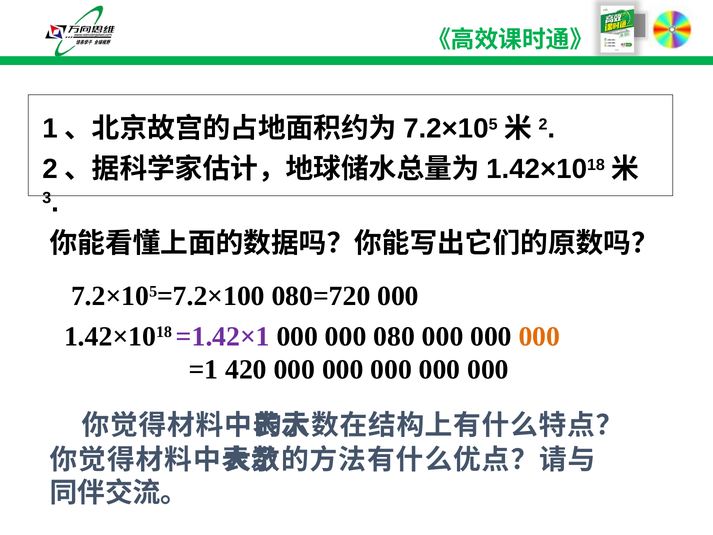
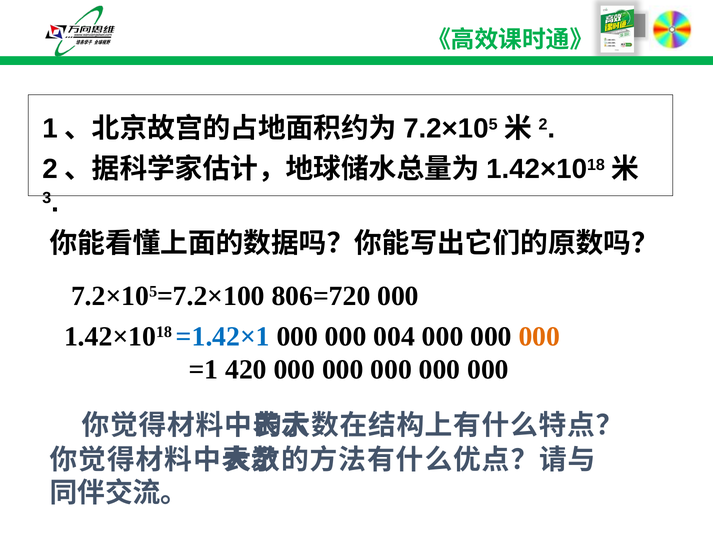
080=720: 080=720 -> 806=720 (321, 296)
=1.42×1 colour: purple -> blue (223, 336)
080: 080 -> 004 (394, 336)
